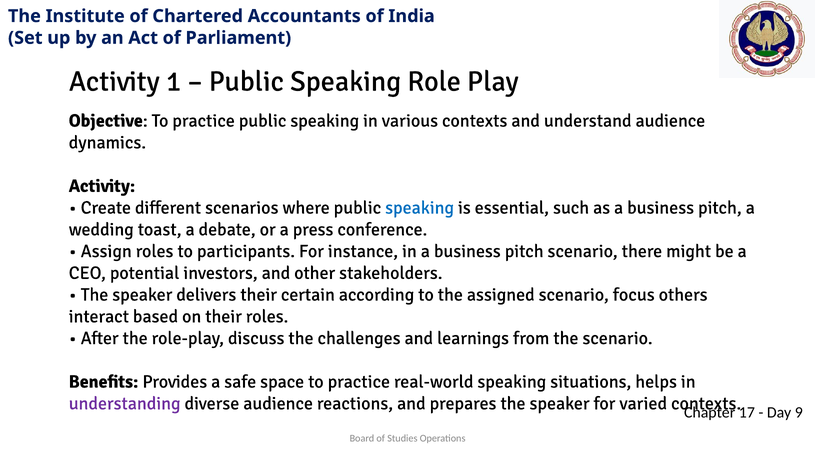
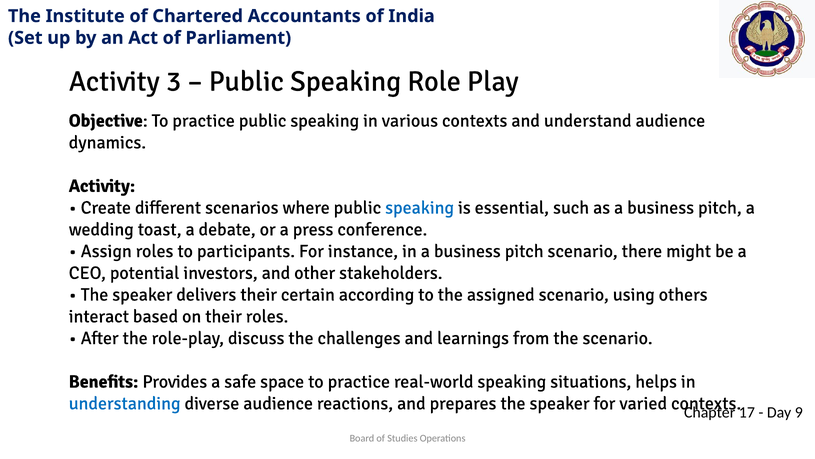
1: 1 -> 3 (174, 81)
focus: focus -> using (634, 294)
understanding colour: purple -> blue (125, 403)
